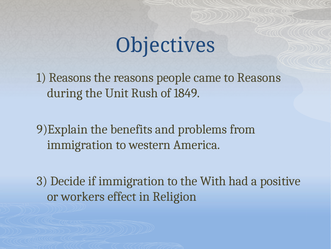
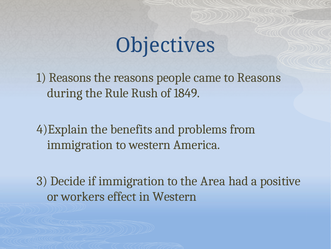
Unit: Unit -> Rule (117, 93)
9)Explain: 9)Explain -> 4)Explain (62, 129)
With: With -> Area (213, 181)
in Religion: Religion -> Western (175, 196)
